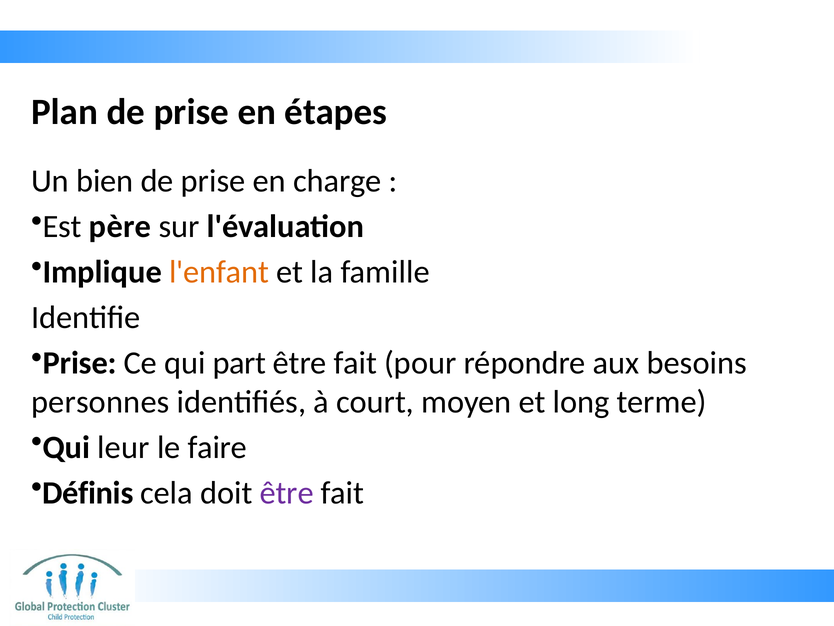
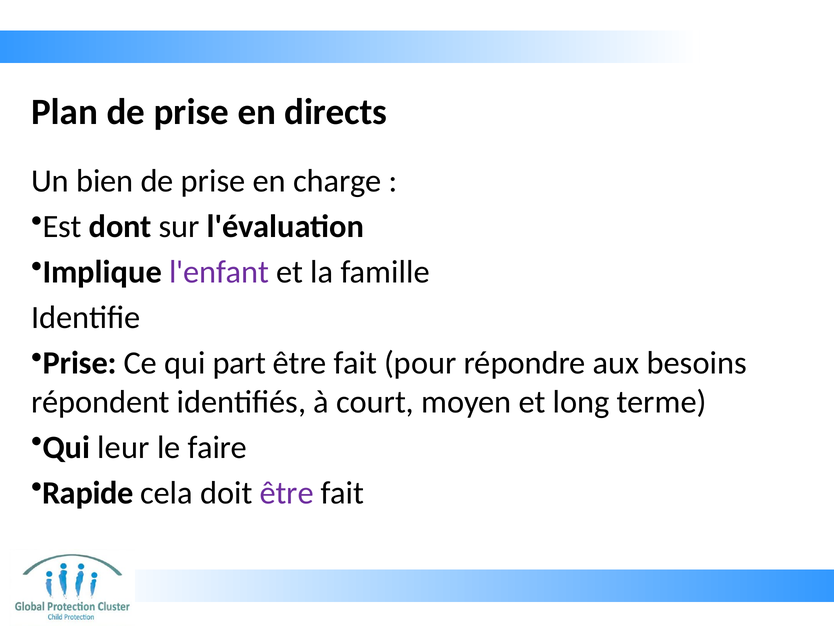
étapes: étapes -> directs (336, 112)
père: père -> dont (120, 226)
l'enfant colour: orange -> purple (219, 272)
personnes: personnes -> répondent (101, 402)
Définis: Définis -> Rapide (88, 493)
